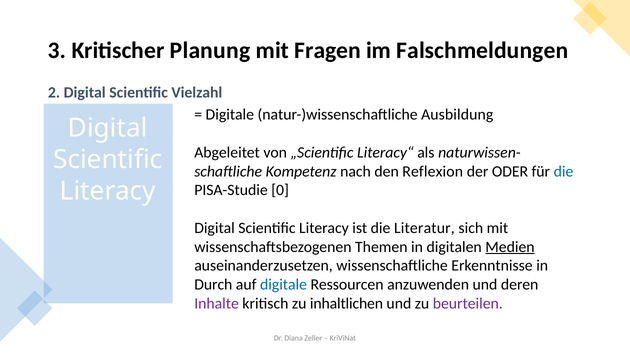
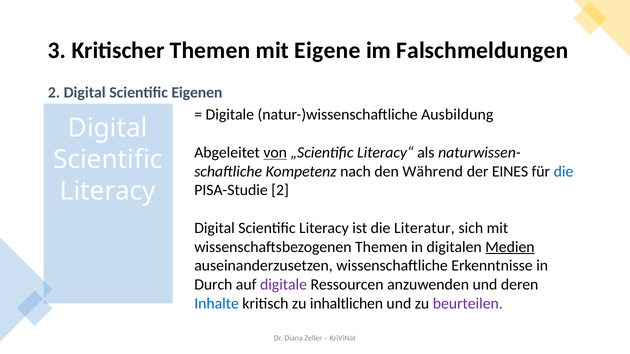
Kritischer Planung: Planung -> Themen (210, 51)
Fragen: Fragen -> Eigene (328, 51)
Vielzahl: Vielzahl -> Eigenen (197, 93)
von underline: none -> present (275, 153)
Reflexion: Reflexion -> Während (433, 172)
ODER: ODER -> EINES (510, 172)
PISA-Studie 0: 0 -> 2 (280, 190)
digitale colour: blue -> purple (284, 285)
Inhalte colour: purple -> blue (217, 304)
